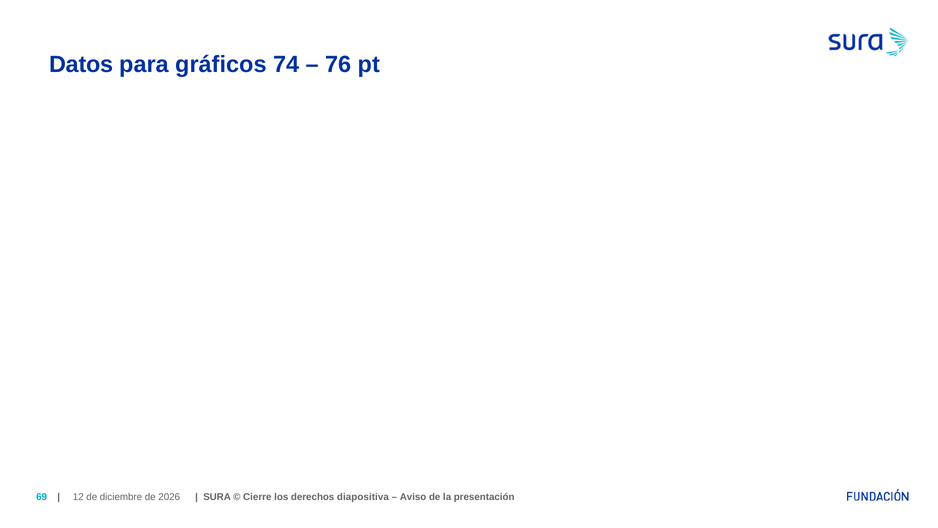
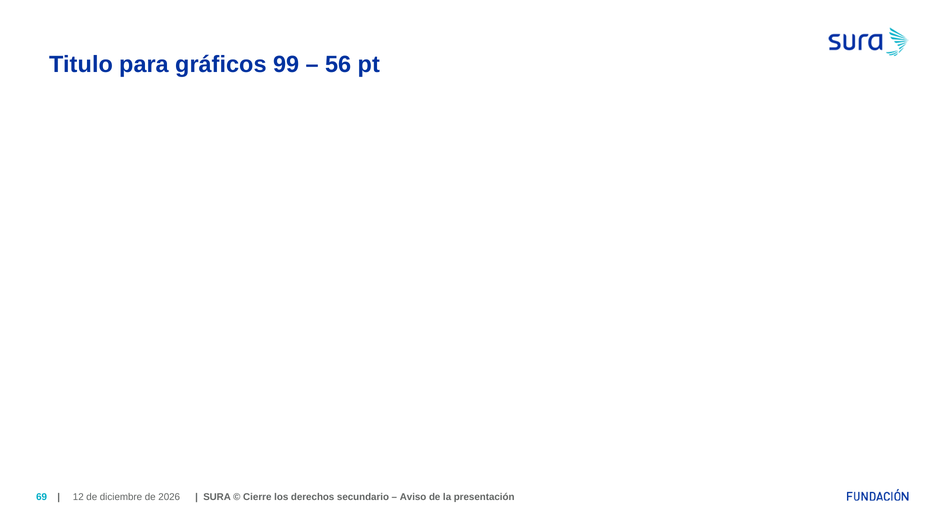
Datos: Datos -> Titulo (81, 64)
74: 74 -> 99 (286, 64)
76: 76 -> 56 (338, 64)
diapositiva: diapositiva -> secundario (363, 497)
